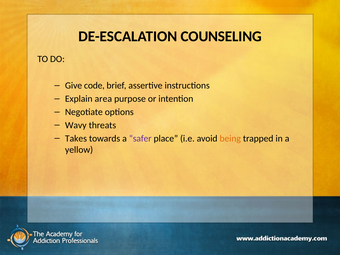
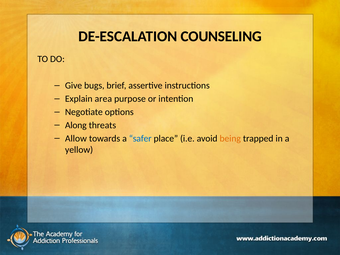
code: code -> bugs (94, 85)
Wavy: Wavy -> Along (76, 125)
Takes: Takes -> Allow (76, 138)
safer colour: purple -> blue (140, 138)
